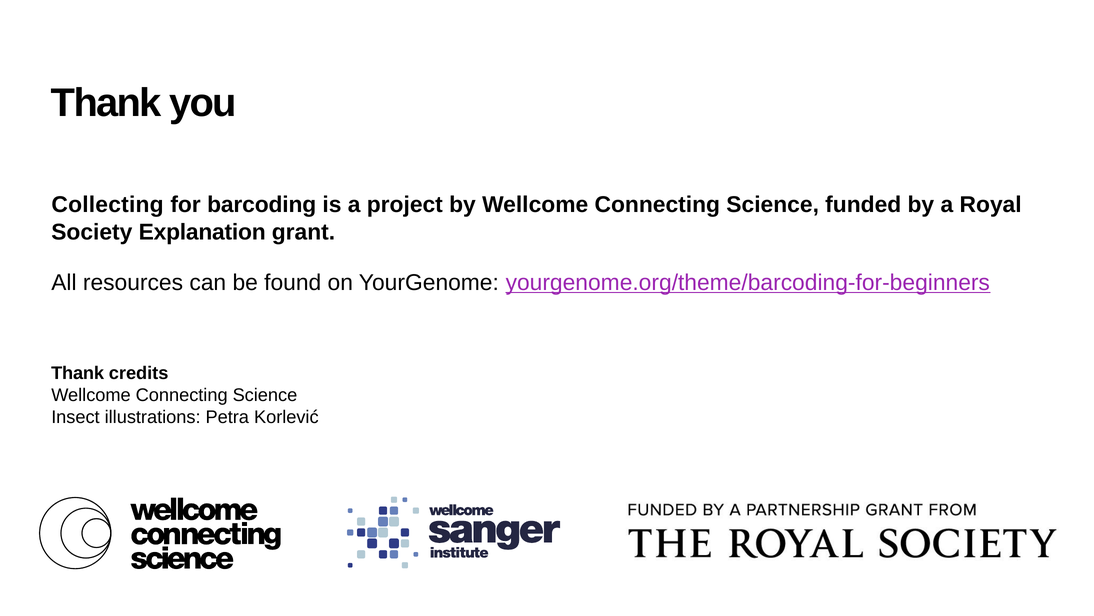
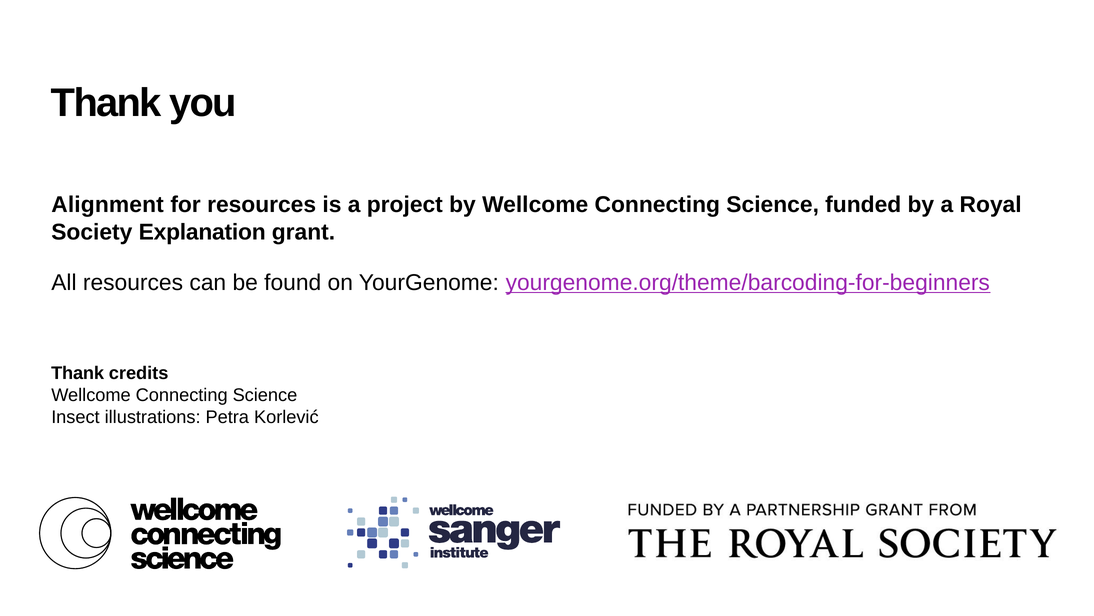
Collecting: Collecting -> Alignment (108, 205)
for barcoding: barcoding -> resources (262, 205)
